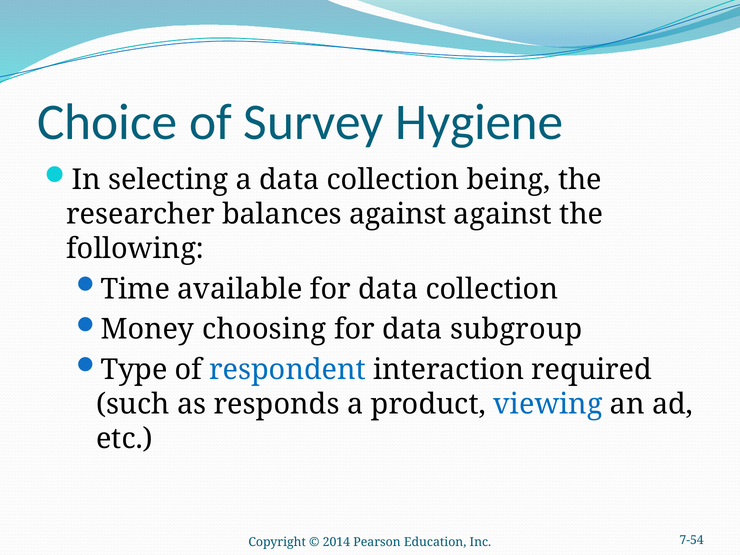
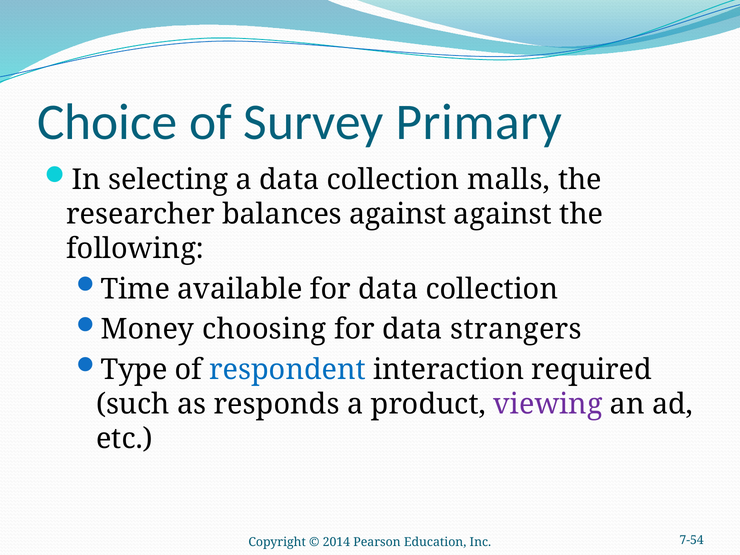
Hygiene: Hygiene -> Primary (479, 122)
being: being -> malls (509, 180)
subgroup: subgroup -> strangers (516, 329)
viewing colour: blue -> purple (548, 404)
